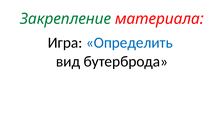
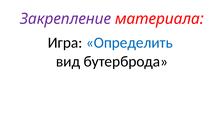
Закрепление colour: green -> purple (66, 19)
